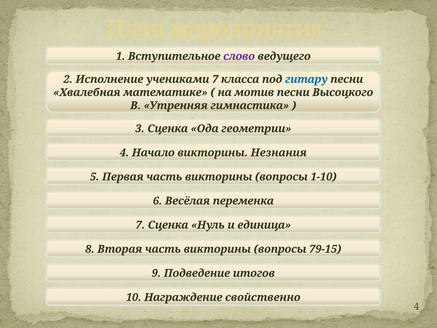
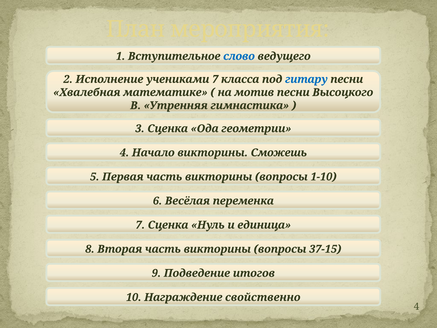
слово colour: purple -> blue (239, 56)
Незнания: Незнания -> Сможешь (279, 153)
79-15: 79-15 -> 37-15 (325, 249)
